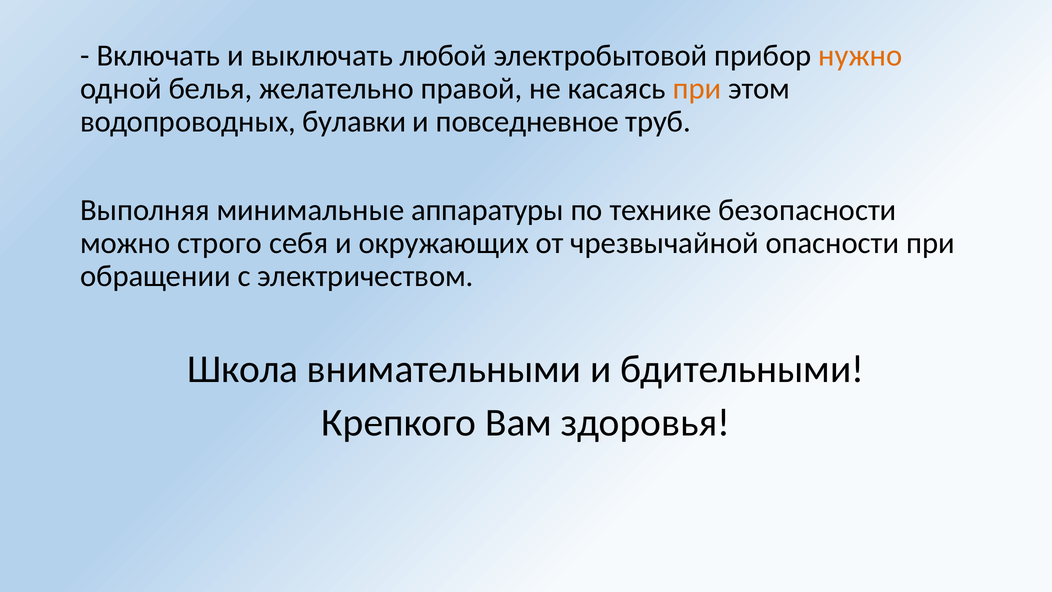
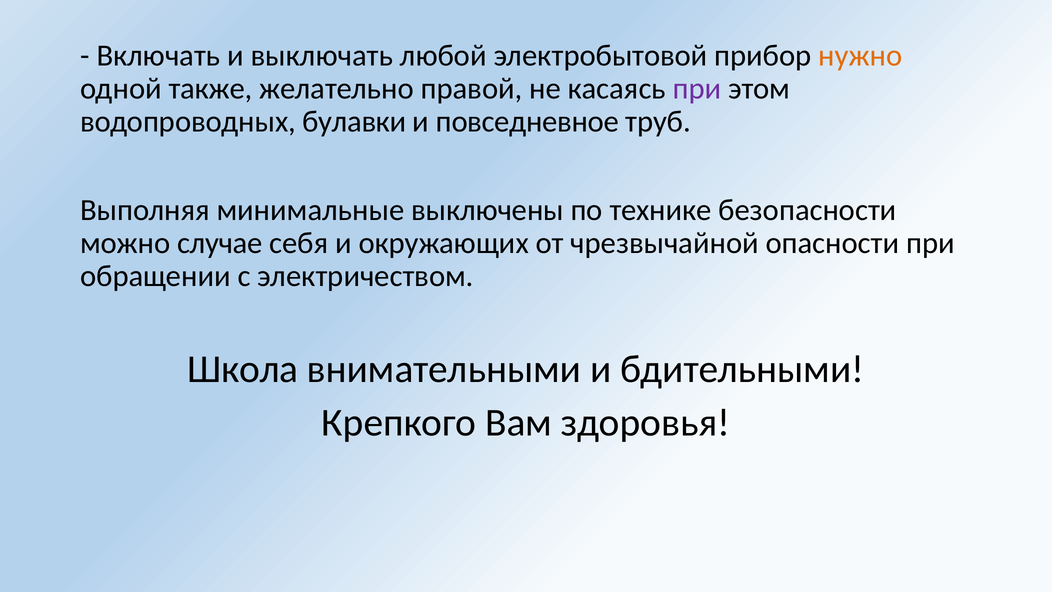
белья: белья -> также (211, 89)
при colour: orange -> purple (697, 89)
аппаратуры: аппаратуры -> выключены (487, 210)
строго: строго -> случае (220, 243)
